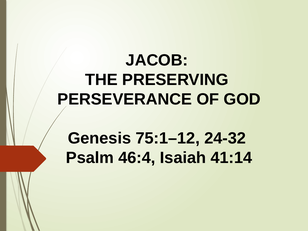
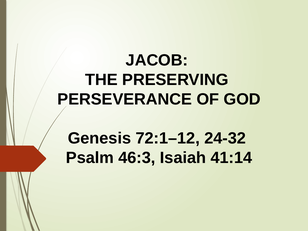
75:1–12: 75:1–12 -> 72:1–12 (168, 138)
46:4: 46:4 -> 46:3 (137, 158)
